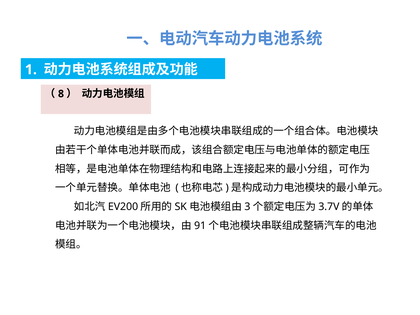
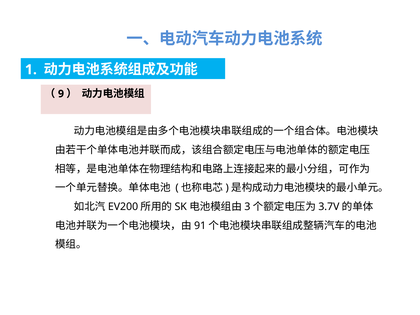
8: 8 -> 9 (61, 94)
